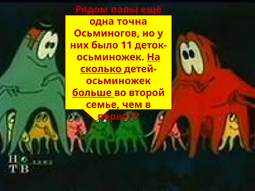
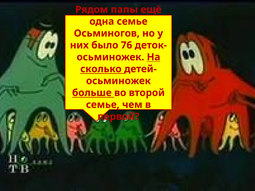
одна точна: точна -> семье (132, 21)
11: 11 -> 76 (127, 45)
